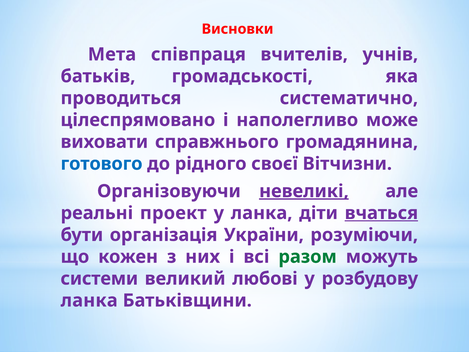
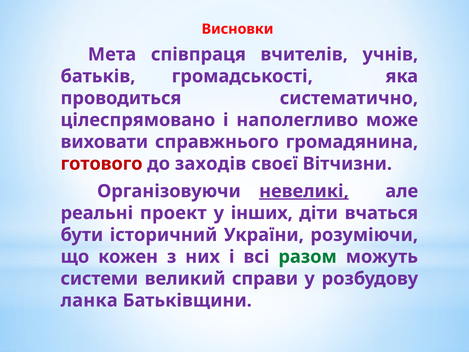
готового colour: blue -> red (102, 164)
рідного: рідного -> заходів (211, 164)
у ланка: ланка -> інших (262, 213)
вчаться underline: present -> none (381, 213)
організація: організація -> історичний (164, 235)
любові: любові -> справи (265, 278)
